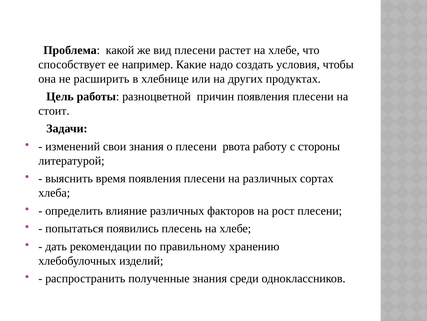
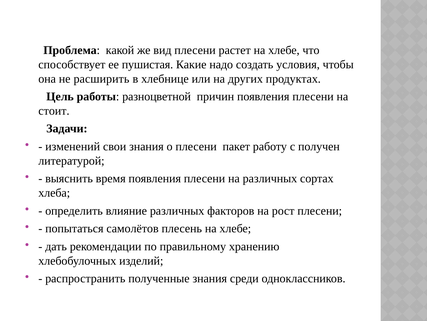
например: например -> пушистая (147, 64)
рвота: рвота -> пакет (236, 146)
стороны: стороны -> получен (319, 146)
появились: появились -> самолётов (133, 228)
